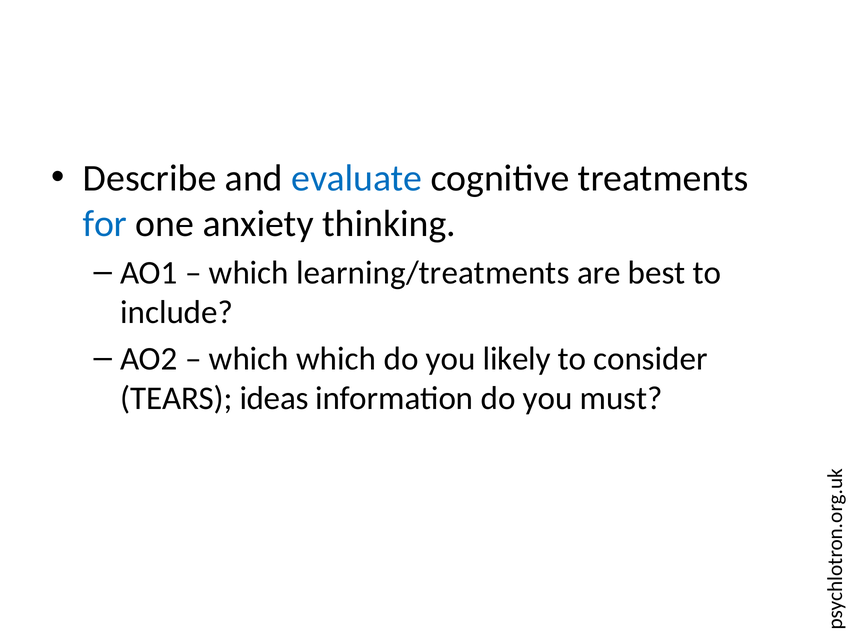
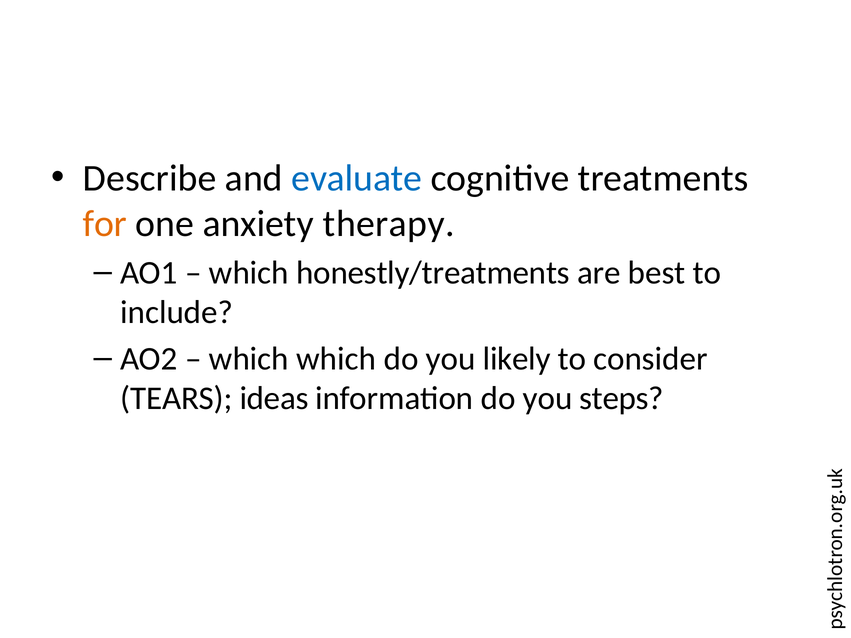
for colour: blue -> orange (105, 224)
thinking: thinking -> therapy (389, 224)
learning/treatments: learning/treatments -> honestly/treatments (433, 273)
must: must -> steps (621, 399)
